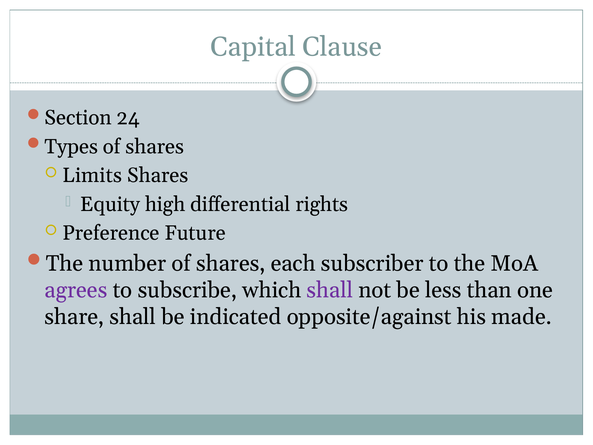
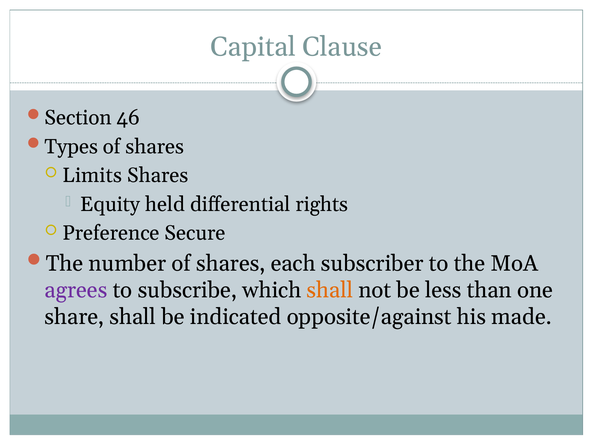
24: 24 -> 46 (128, 118)
high: high -> held (165, 204)
Future: Future -> Secure (195, 233)
shall colour: purple -> orange (330, 290)
